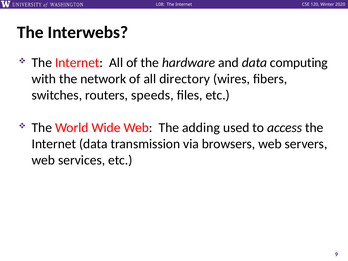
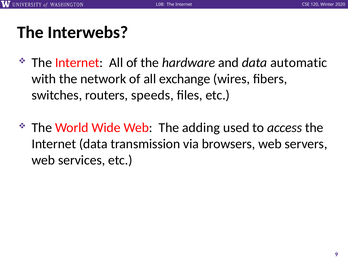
computing: computing -> automatic (299, 63)
directory: directory -> exchange (185, 79)
